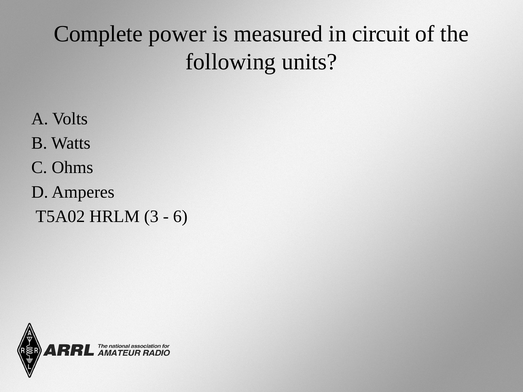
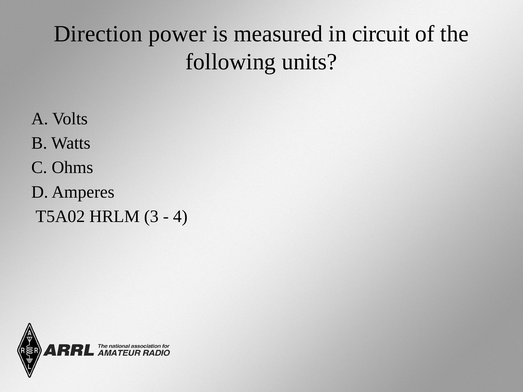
Complete: Complete -> Direction (98, 34)
6: 6 -> 4 (180, 216)
